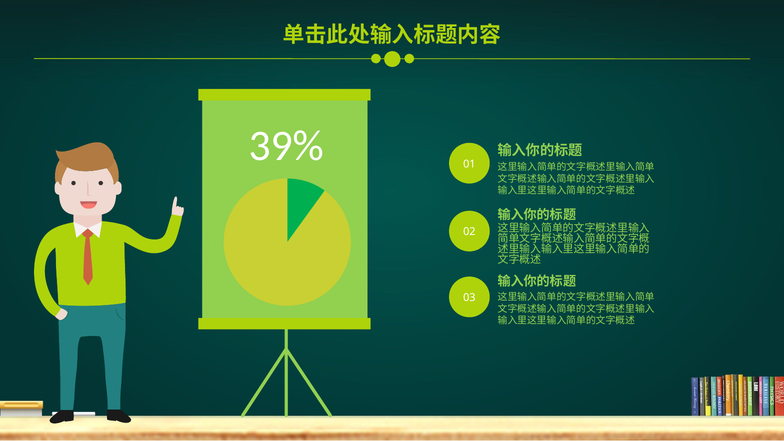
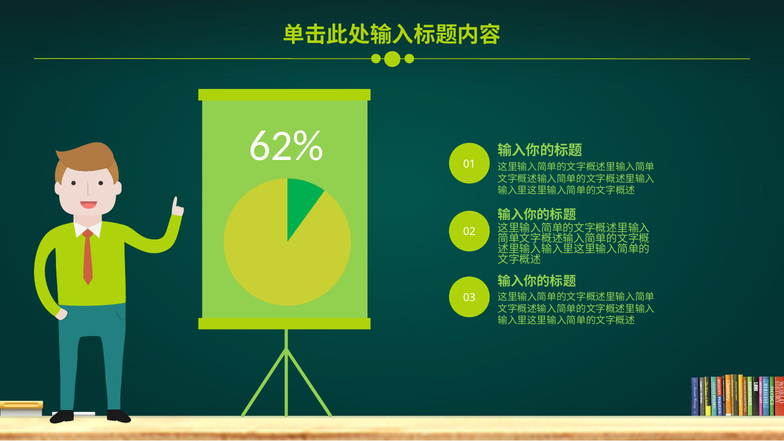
39%: 39% -> 62% (286, 146)
